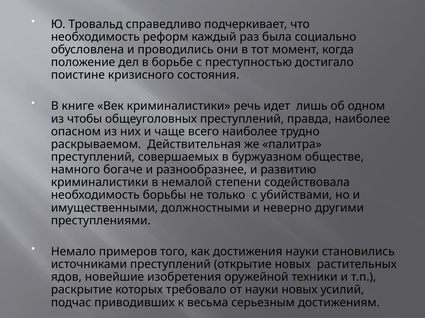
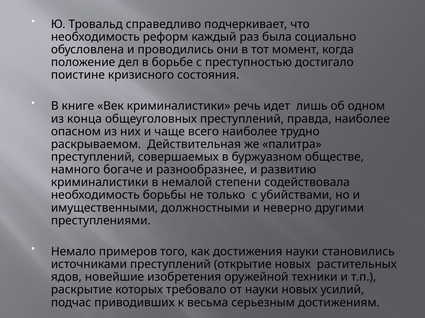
чтобы: чтобы -> конца (84, 119)
